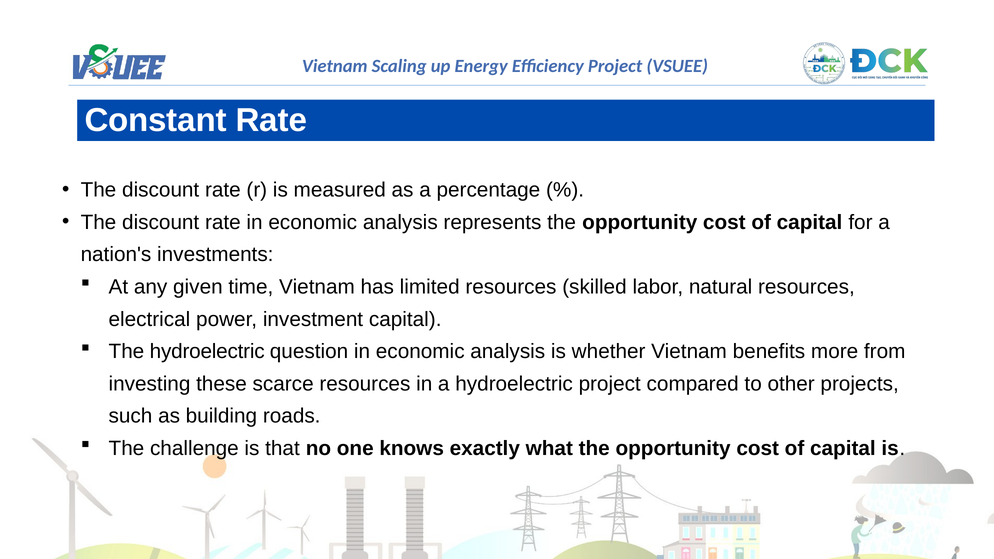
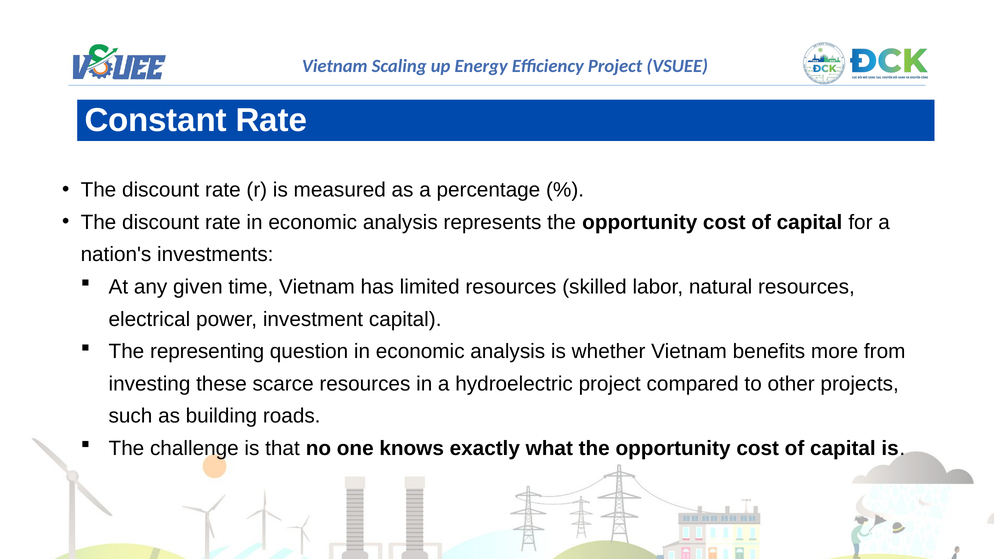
The hydroelectric: hydroelectric -> representing (207, 352)
